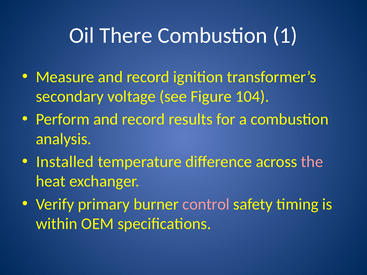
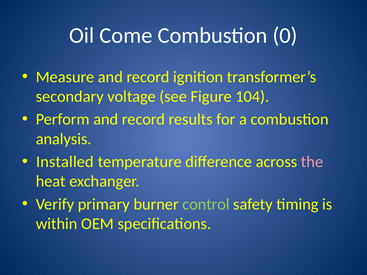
There: There -> Come (126, 36)
1: 1 -> 0 (285, 36)
control colour: pink -> light green (206, 204)
